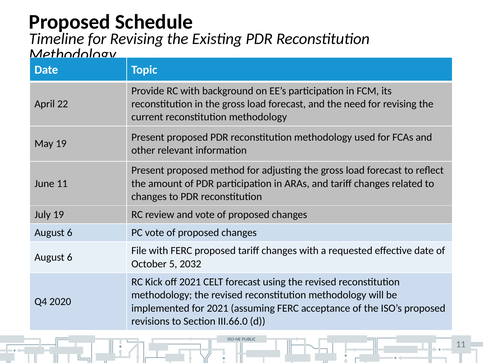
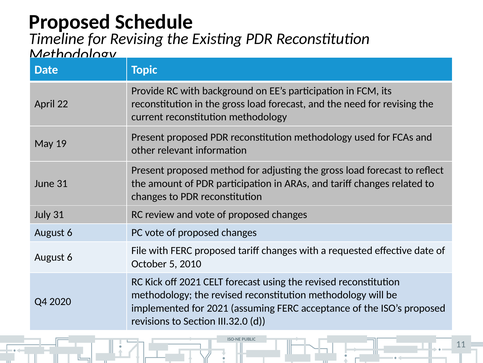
June 11: 11 -> 31 (62, 183)
July 19: 19 -> 31 (59, 214)
2032: 2032 -> 2010 (190, 263)
III.66.0: III.66.0 -> III.32.0 (233, 321)
